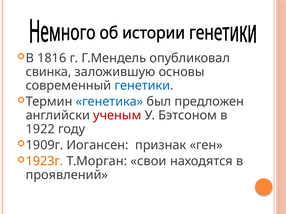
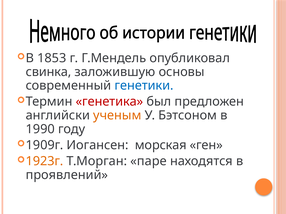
1816: 1816 -> 1853 (52, 58)
генетика colour: blue -> red (110, 102)
ученым colour: red -> orange (117, 116)
1922: 1922 -> 1990 (40, 129)
признак: признак -> морская (161, 145)
свои: свои -> паре (149, 162)
